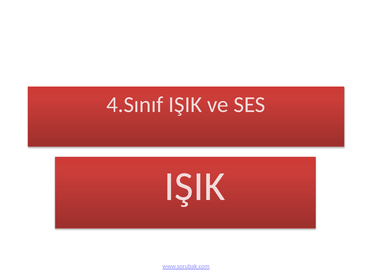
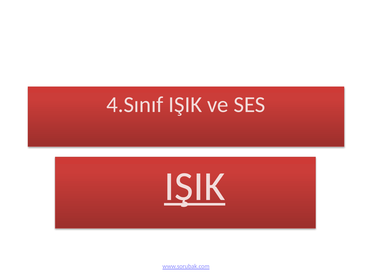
IŞIK underline: none -> present (195, 187)
